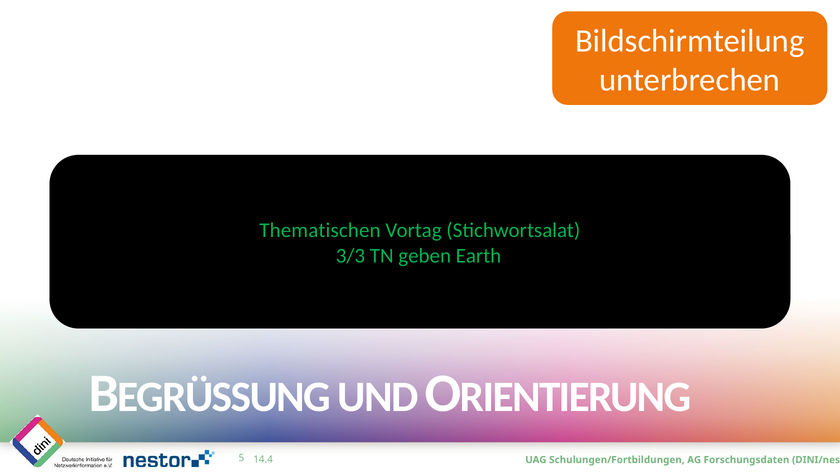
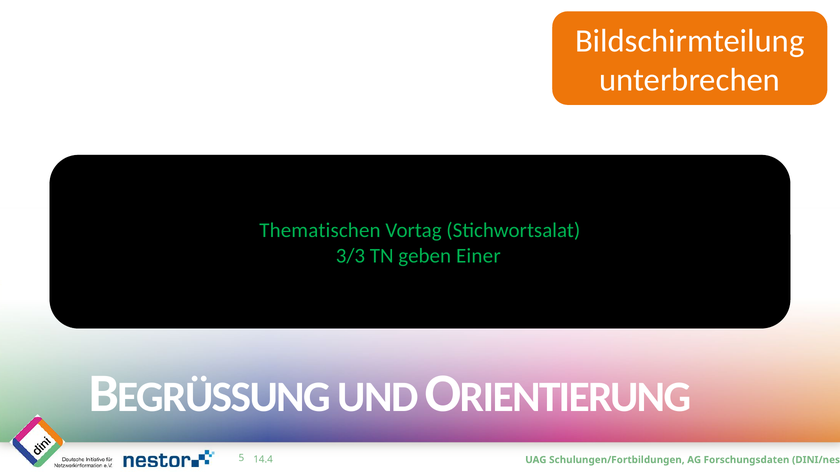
Earth: Earth -> Einer (478, 256)
